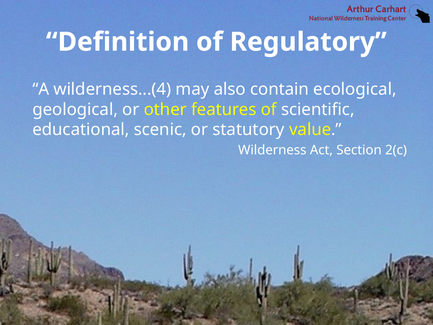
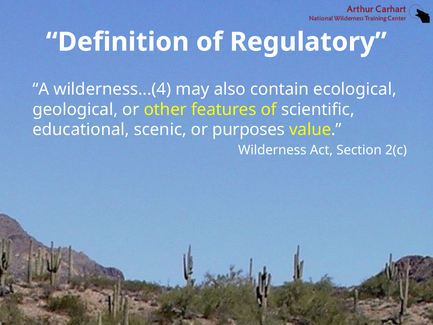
statutory: statutory -> purposes (249, 130)
